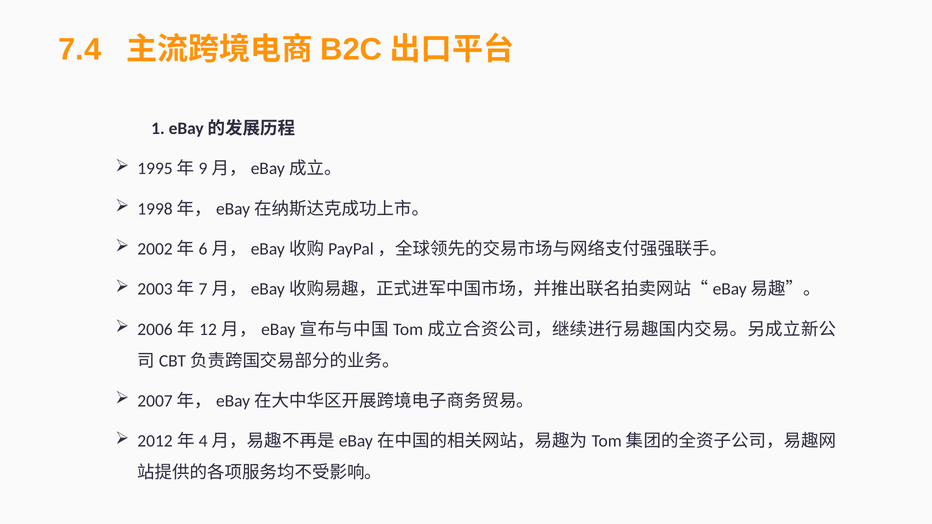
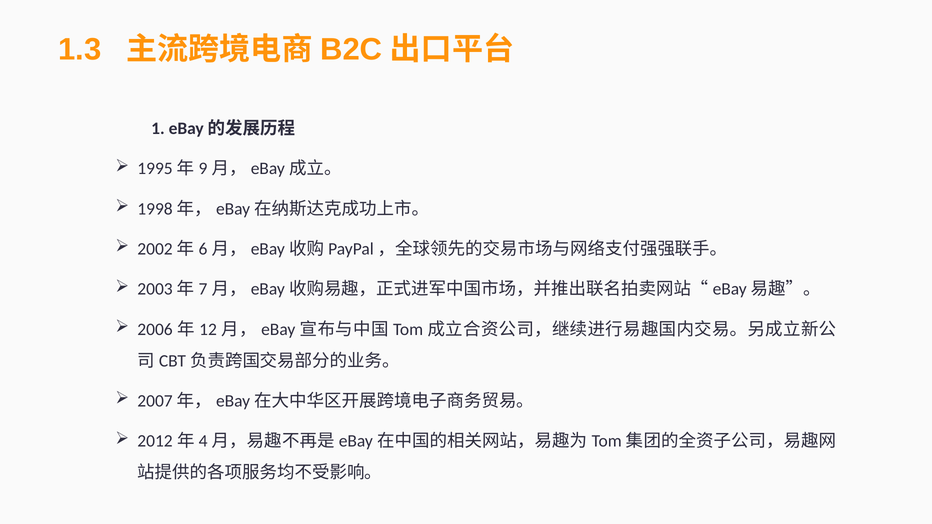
7.4: 7.4 -> 1.3 (80, 50)
